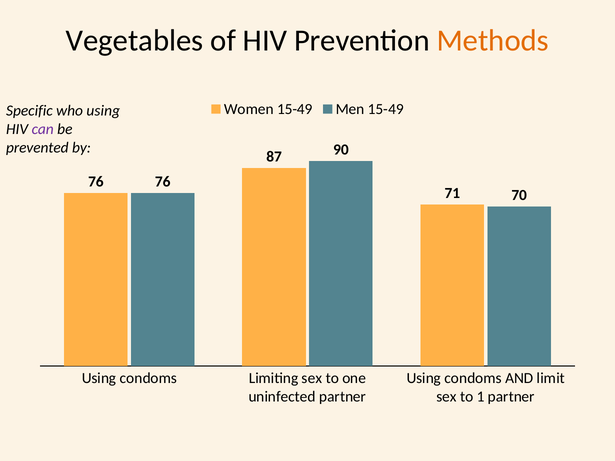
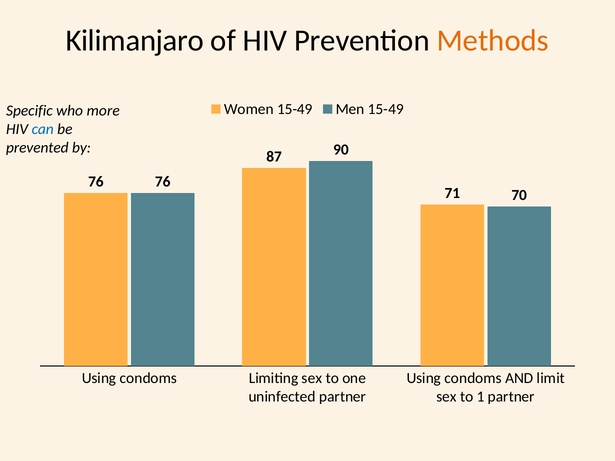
Vegetables: Vegetables -> Kilimanjaro (135, 41)
who using: using -> more (103, 111)
can colour: purple -> blue (43, 129)
